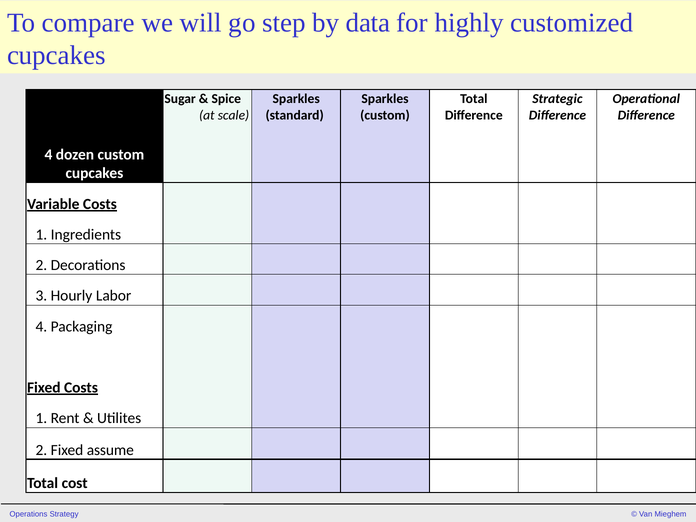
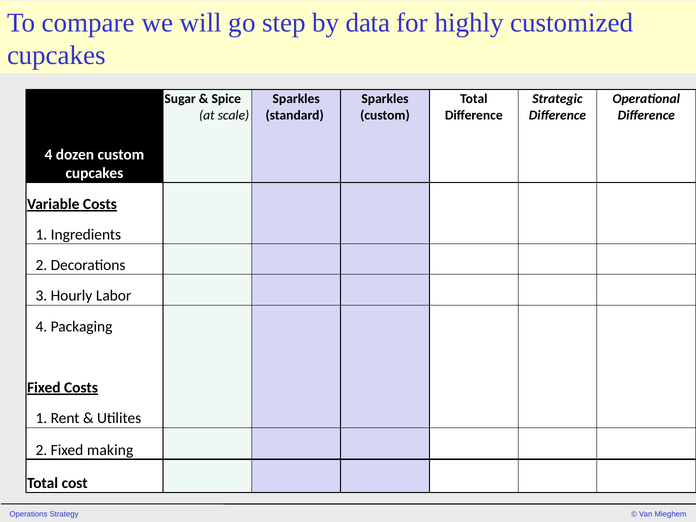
assume: assume -> making (110, 450)
